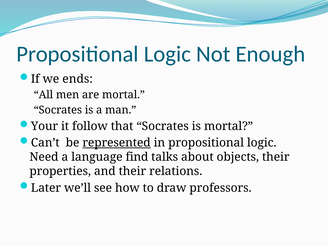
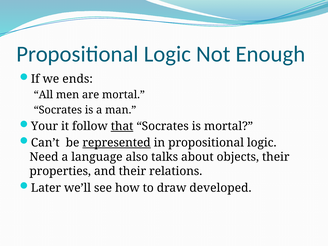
that underline: none -> present (122, 126)
find: find -> also (137, 157)
professors: professors -> developed (220, 188)
